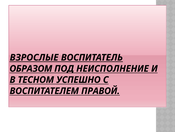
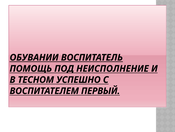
ВЗРОСЛЫЕ: ВЗРОСЛЫЕ -> ОБУВАНИИ (34, 57)
ОБРАЗОМ: ОБРАЗОМ -> ПОМОЩЬ (31, 68)
ПРАВОЙ: ПРАВОЙ -> ПЕРВЫЙ (101, 90)
